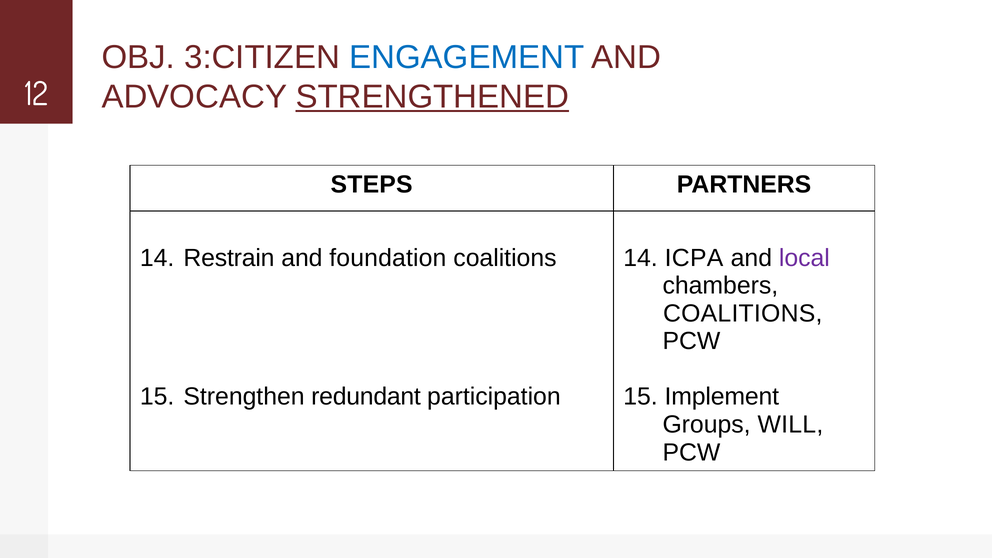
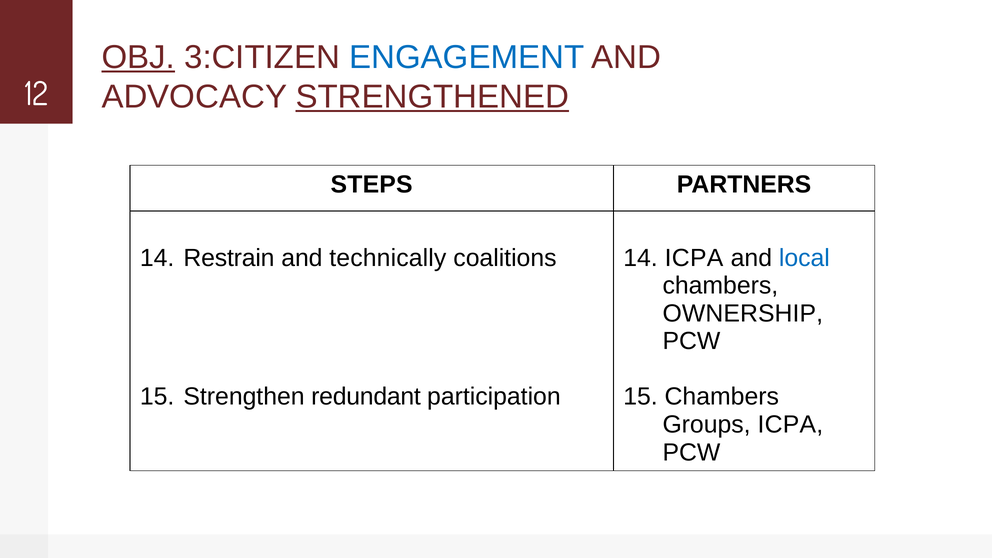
OBJ underline: none -> present (138, 57)
foundation: foundation -> technically (388, 258)
local colour: purple -> blue (804, 258)
COALITIONS: COALITIONS -> OWNERSHIP (743, 314)
15 Implement: Implement -> Chambers (722, 397)
Groups WILL: WILL -> ICPA (790, 425)
